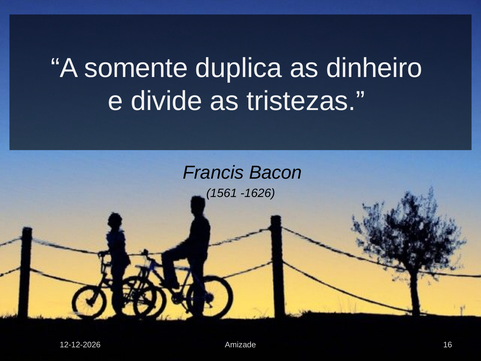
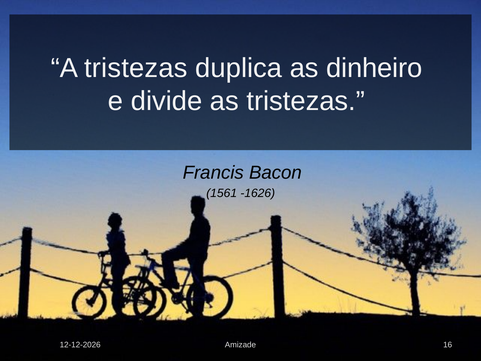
A somente: somente -> tristezas (136, 68)
